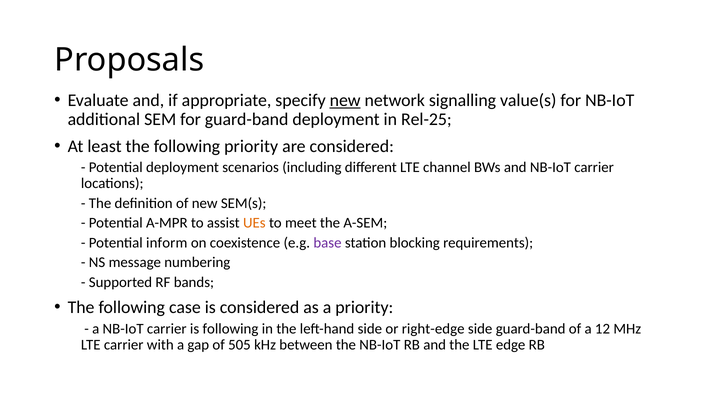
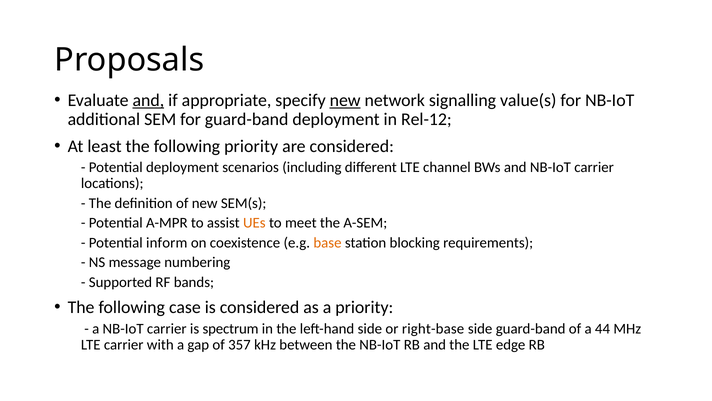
and underline: none -> present (148, 100)
Rel-25: Rel-25 -> Rel-12 (426, 119)
base colour: purple -> orange (327, 242)
is following: following -> spectrum (231, 328)
right-edge: right-edge -> right-base (433, 328)
12: 12 -> 44 (603, 328)
505: 505 -> 357 (239, 344)
